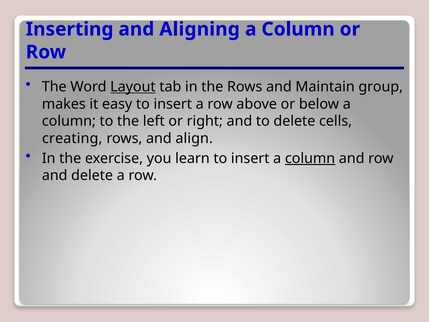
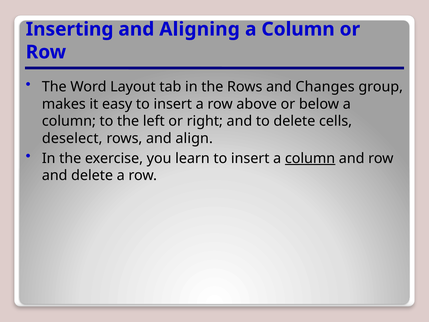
Layout underline: present -> none (133, 87)
Maintain: Maintain -> Changes (325, 87)
creating: creating -> deselect (72, 138)
